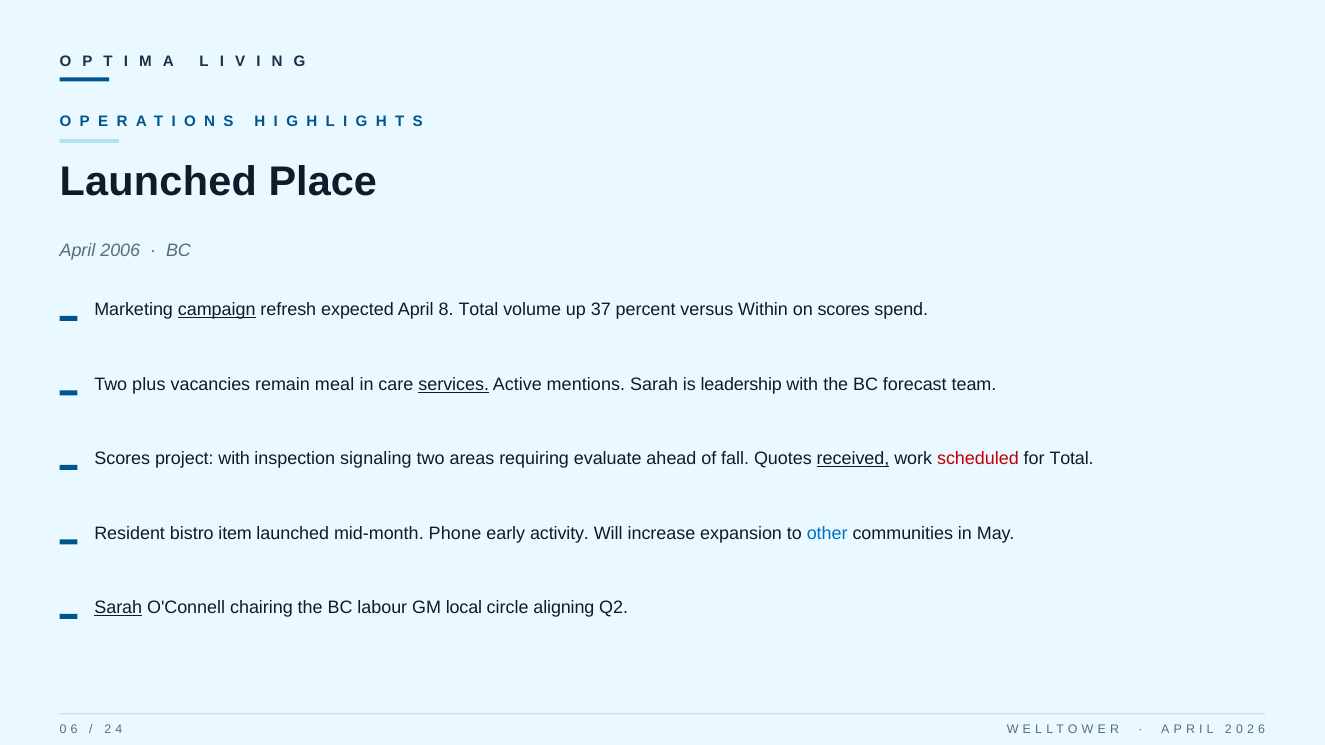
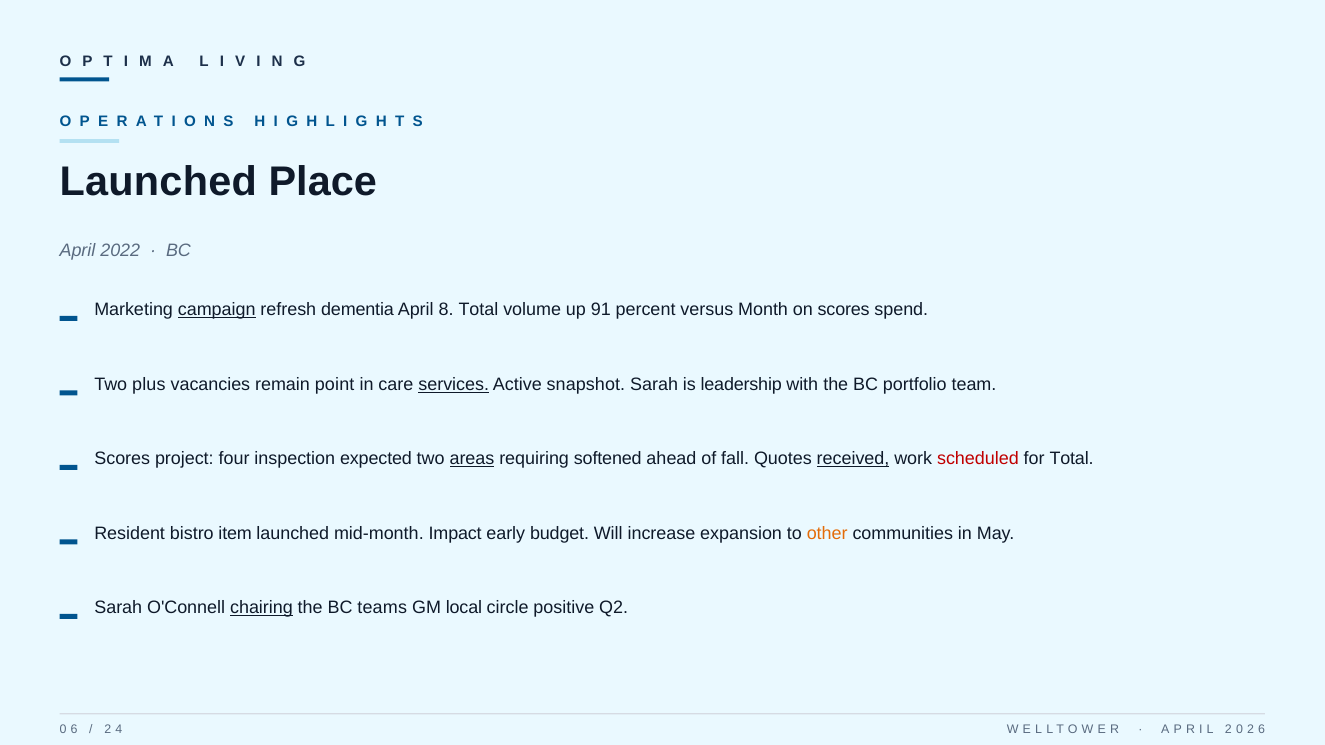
2006: 2006 -> 2022 (120, 250)
expected: expected -> dementia (357, 310)
37: 37 -> 91 (601, 310)
Within: Within -> Month (763, 310)
meal: meal -> point (335, 385)
mentions: mentions -> snapshot (586, 385)
forecast: forecast -> portfolio (915, 385)
project with: with -> four (234, 459)
signaling: signaling -> expected (376, 459)
areas underline: none -> present (472, 459)
evaluate: evaluate -> softened (608, 459)
Phone: Phone -> Impact (455, 534)
activity: activity -> budget (560, 534)
other colour: blue -> orange (827, 534)
Sarah underline: present -> none (118, 608)
chairing underline: none -> present (261, 608)
labour: labour -> teams (382, 608)
aligning: aligning -> positive (564, 608)
